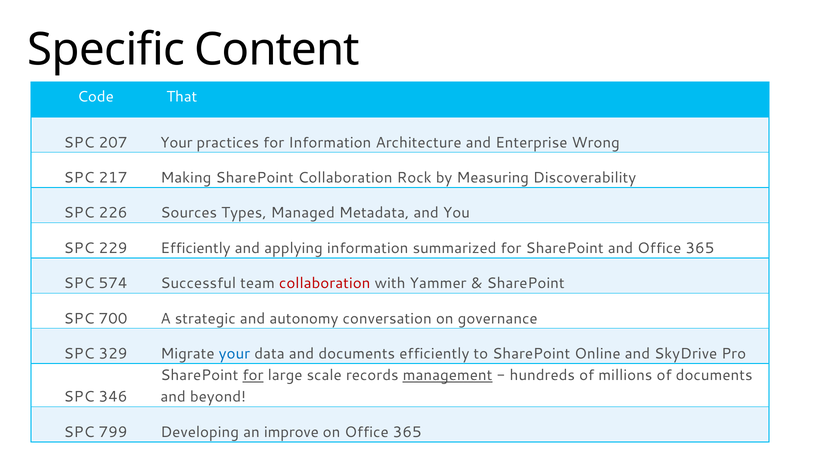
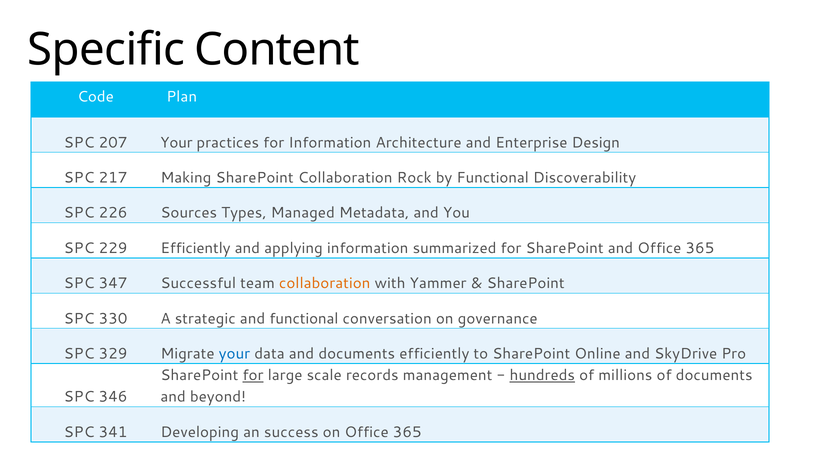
That: That -> Plan (182, 97)
Wrong: Wrong -> Design (596, 143)
by Measuring: Measuring -> Functional (493, 178)
574: 574 -> 347 (113, 283)
collaboration colour: red -> orange (325, 283)
700: 700 -> 330 (113, 319)
and autonomy: autonomy -> functional (304, 319)
management underline: present -> none (448, 375)
hundreds underline: none -> present (542, 375)
799: 799 -> 341 (113, 432)
improve: improve -> success (291, 432)
